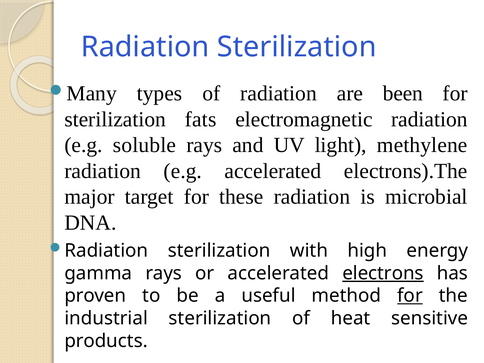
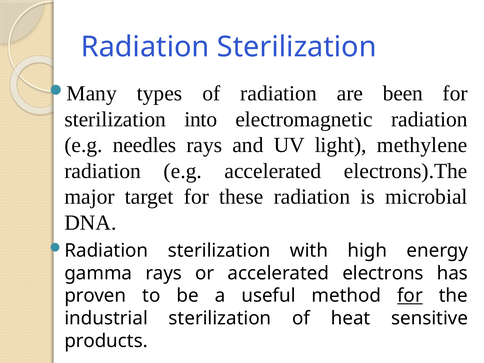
fats: fats -> into (201, 119)
soluble: soluble -> needles (145, 145)
electrons underline: present -> none (383, 273)
